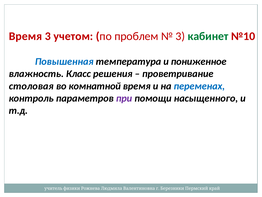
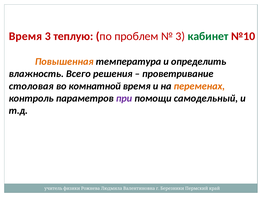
учетом: учетом -> теплую (73, 36)
Повышенная colour: blue -> orange (64, 61)
пониженное: пониженное -> определить (199, 61)
Класс: Класс -> Всего (78, 74)
переменах colour: blue -> orange (199, 86)
насыщенного: насыщенного -> самодельный (206, 98)
